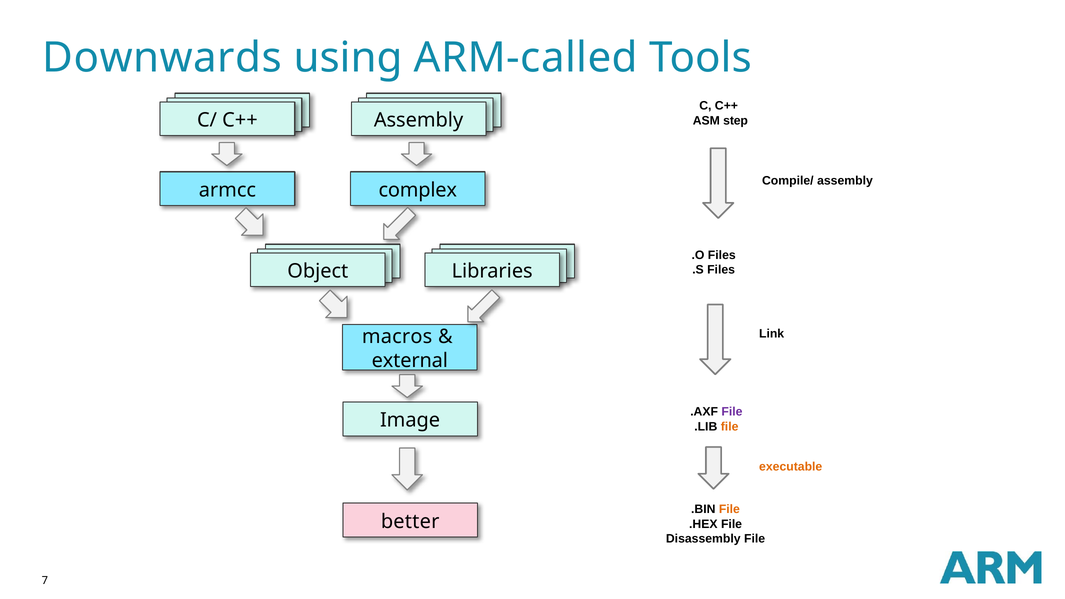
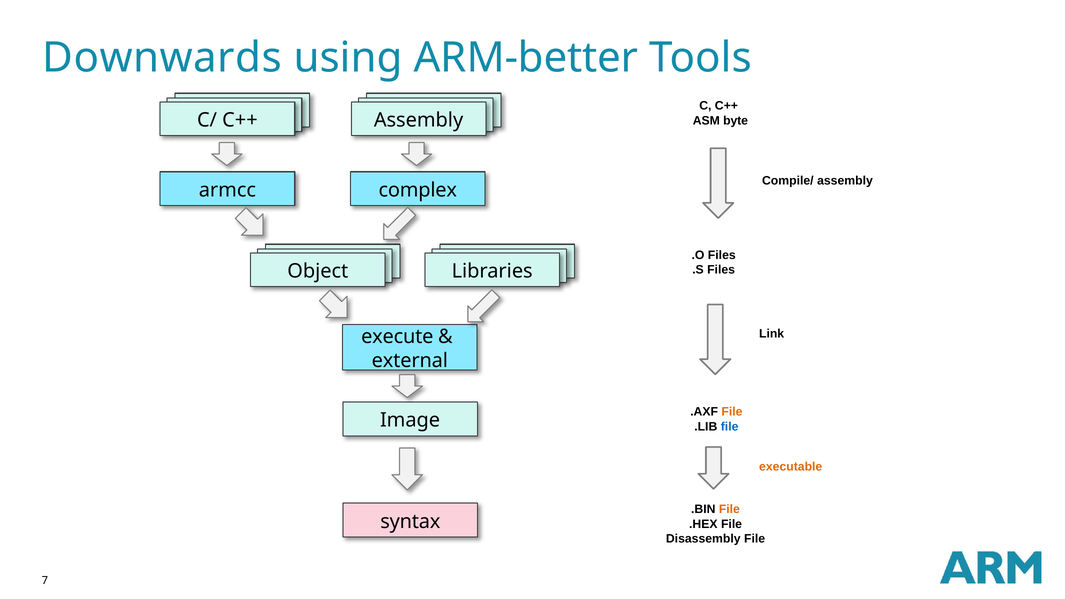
ARM-called: ARM-called -> ARM-better (526, 58)
step: step -> byte (736, 121)
macros: macros -> execute (397, 337)
File colour: purple -> orange (732, 412)
file colour: orange -> blue (730, 427)
better: better -> syntax (410, 522)
